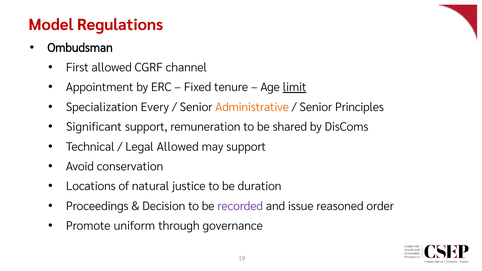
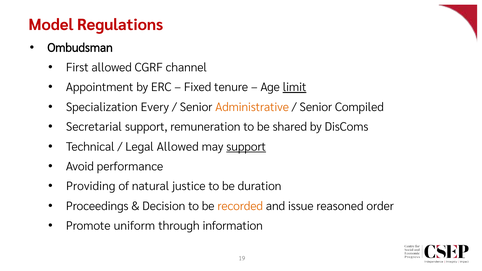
Principles: Principles -> Compiled (359, 107)
Significant: Significant -> Secretarial (94, 127)
support underline: none -> present (246, 147)
conservation: conservation -> performance (130, 167)
Locations: Locations -> Providing (91, 186)
recorded colour: purple -> orange (240, 206)
governance: governance -> information (233, 226)
